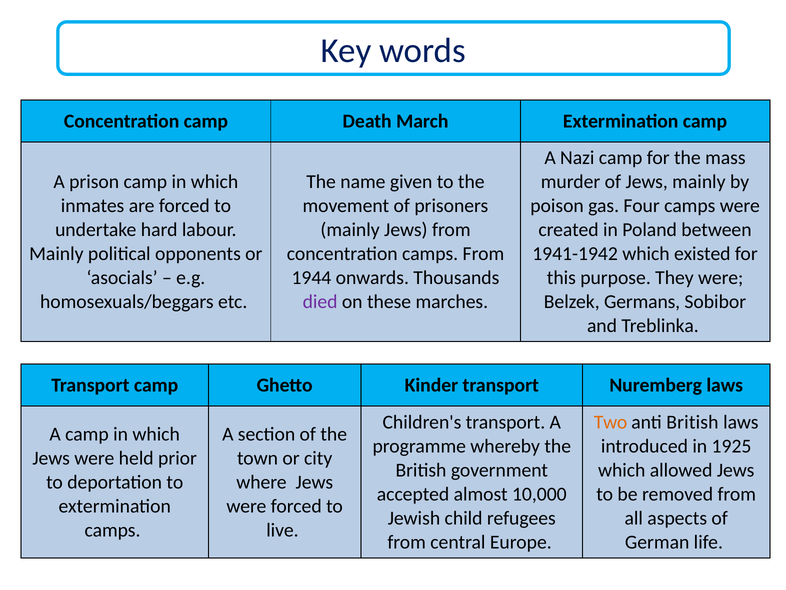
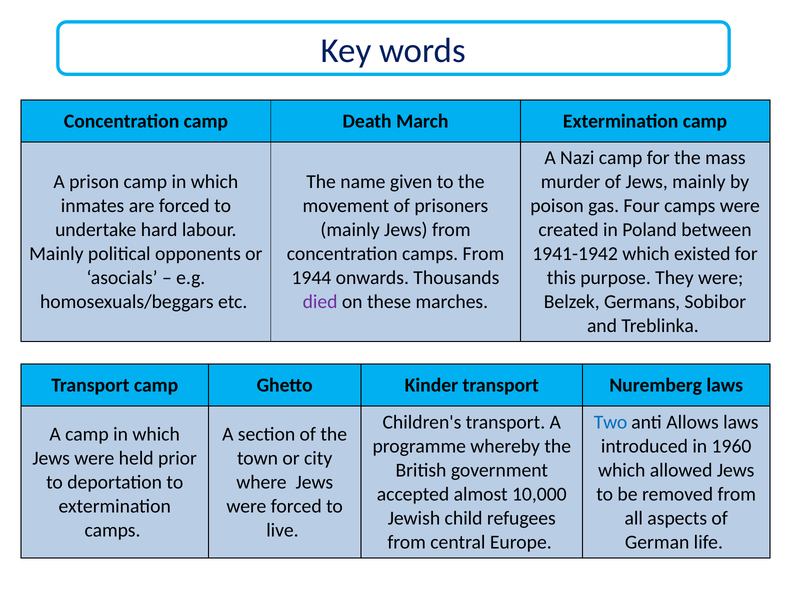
Two colour: orange -> blue (611, 422)
anti British: British -> Allows (693, 422)
1925: 1925 -> 1960 (732, 446)
